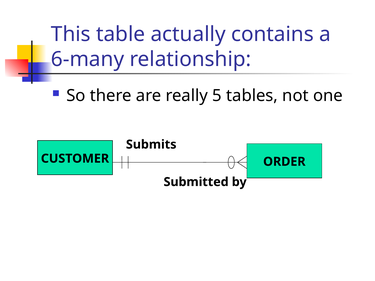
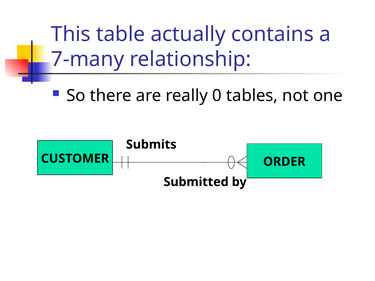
6-many: 6-many -> 7-many (88, 59)
5: 5 -> 0 (217, 96)
